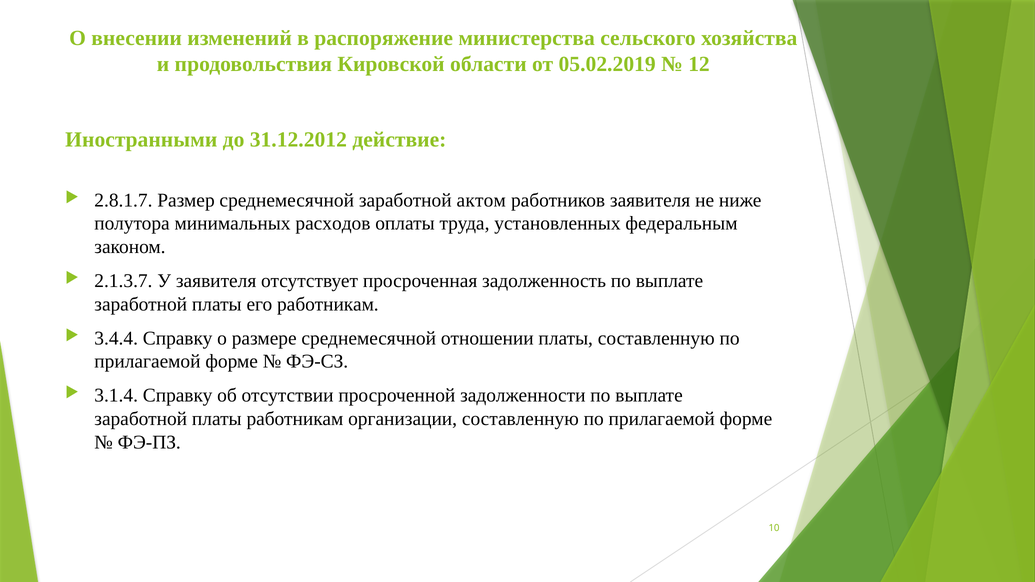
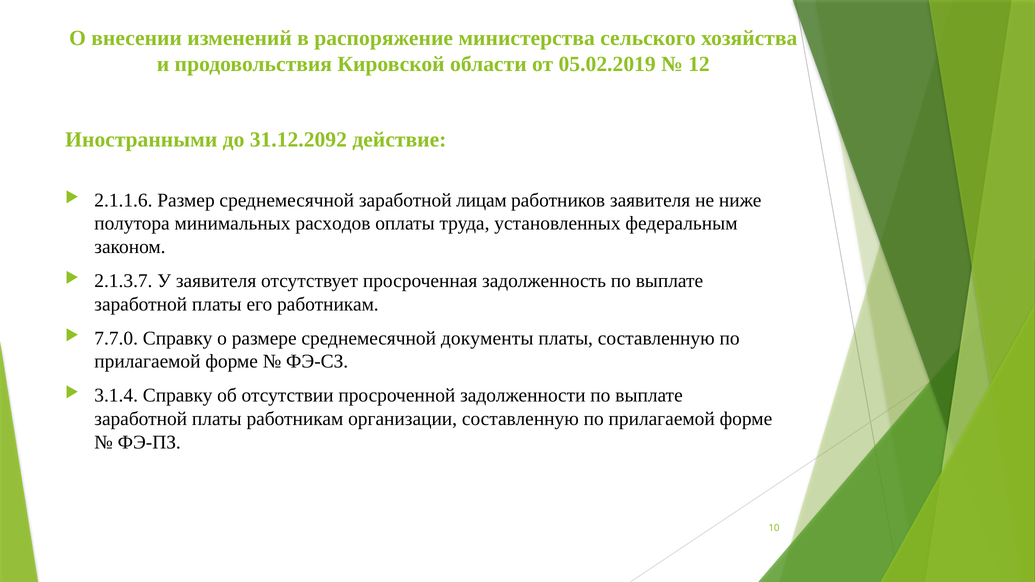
31.12.2012: 31.12.2012 -> 31.12.2092 (298, 139)
2.8.1.7: 2.8.1.7 -> 2.1.1.6 (123, 200)
актом: актом -> лицам (481, 200)
3.4.4: 3.4.4 -> 7.7.0 (116, 338)
отношении: отношении -> документы (487, 338)
